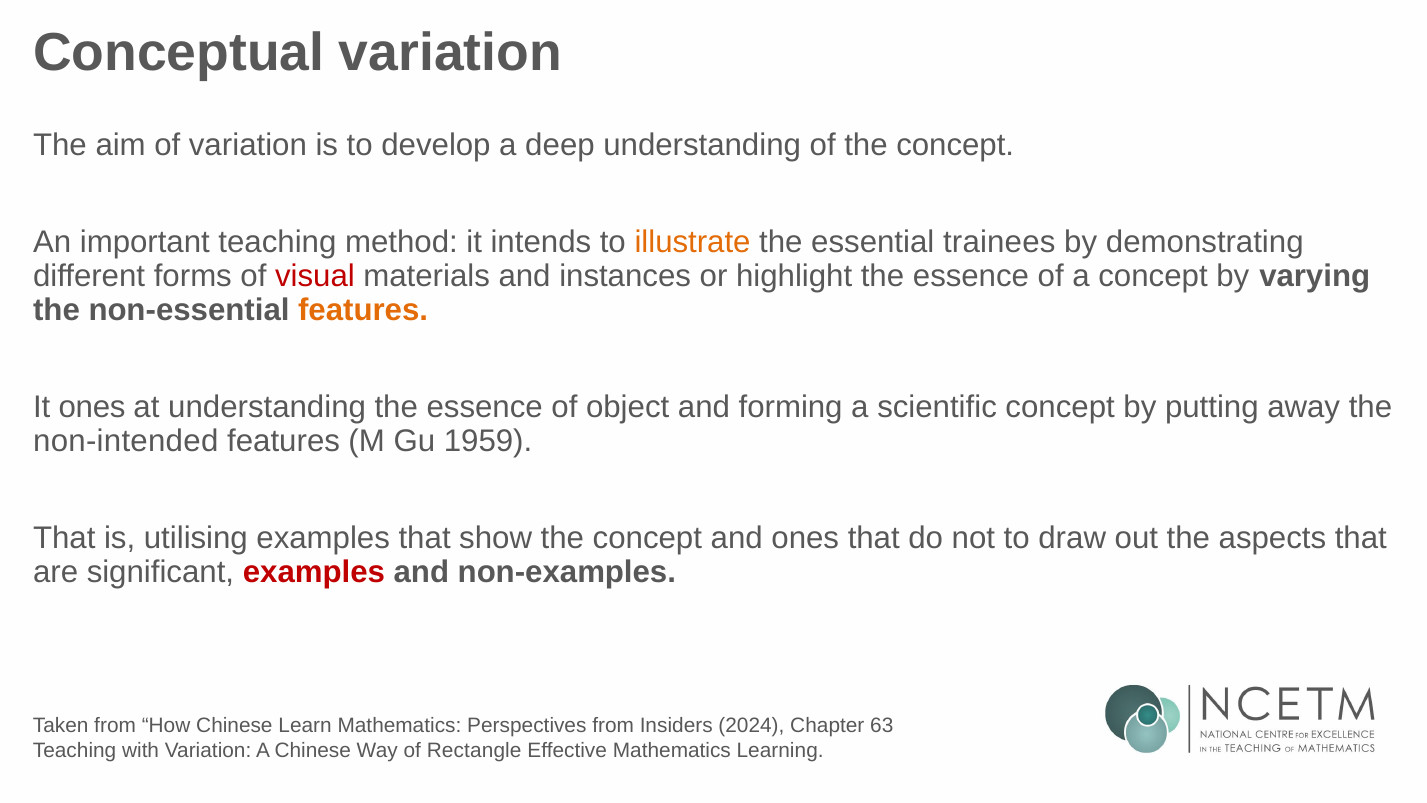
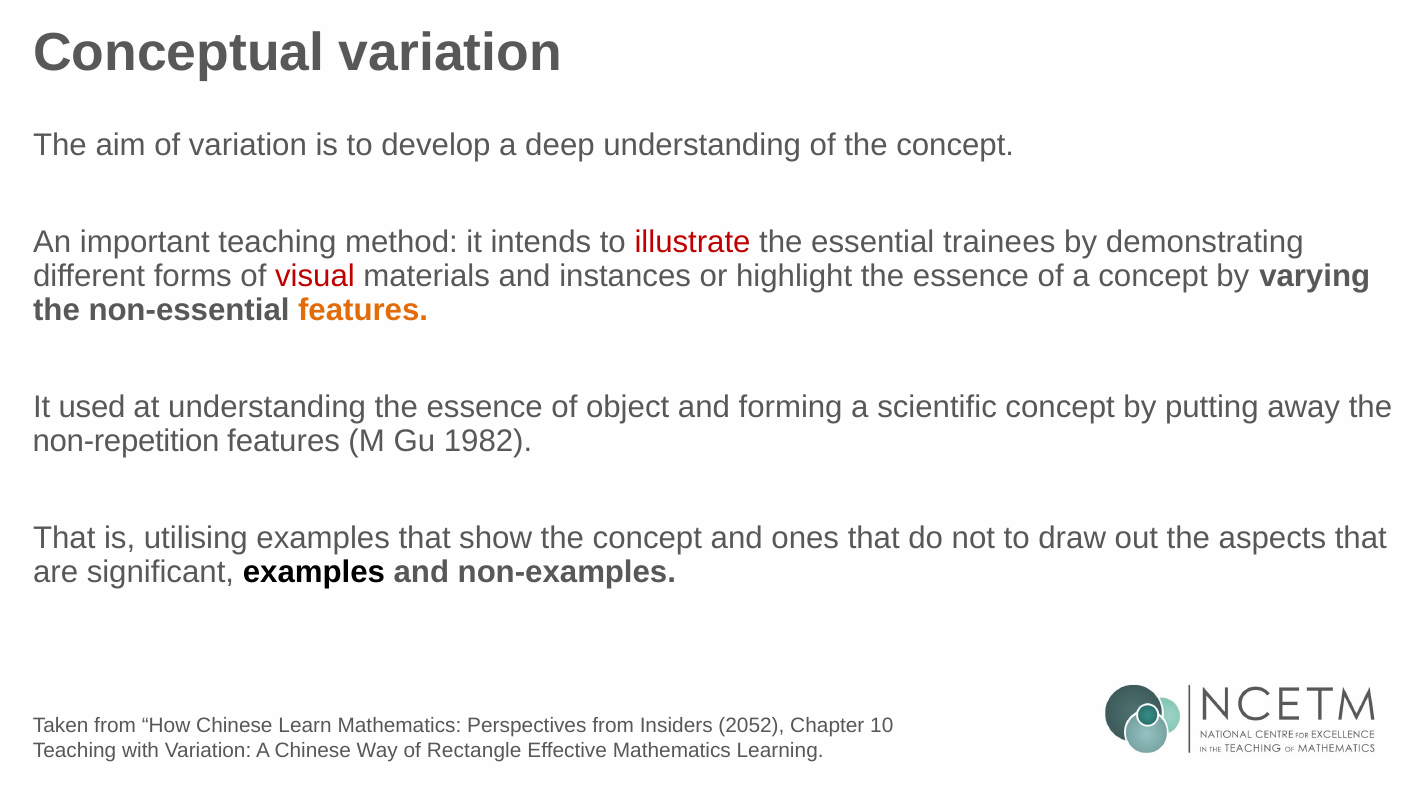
illustrate colour: orange -> red (693, 242)
It ones: ones -> used (92, 407)
non-intended: non-intended -> non-repetition (126, 441)
1959: 1959 -> 1982 (488, 441)
examples colour: red -> black (314, 572)
2024: 2024 -> 2052 (751, 726)
63: 63 -> 10 (882, 726)
